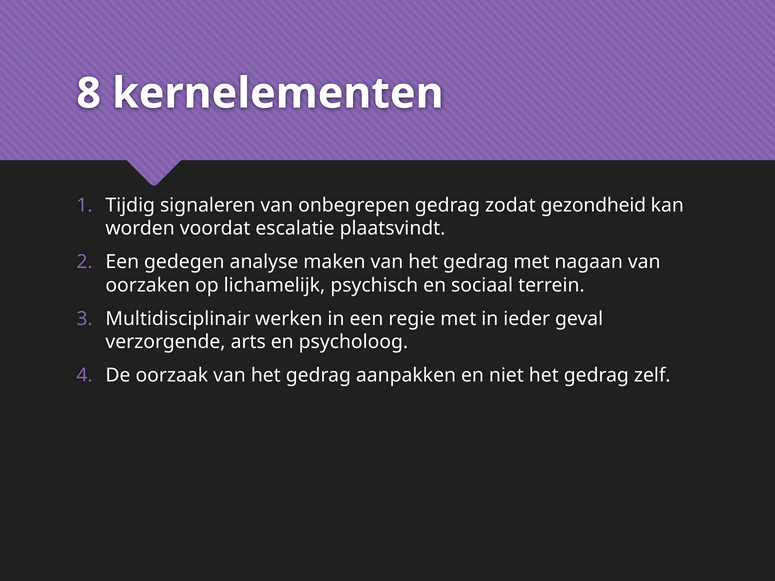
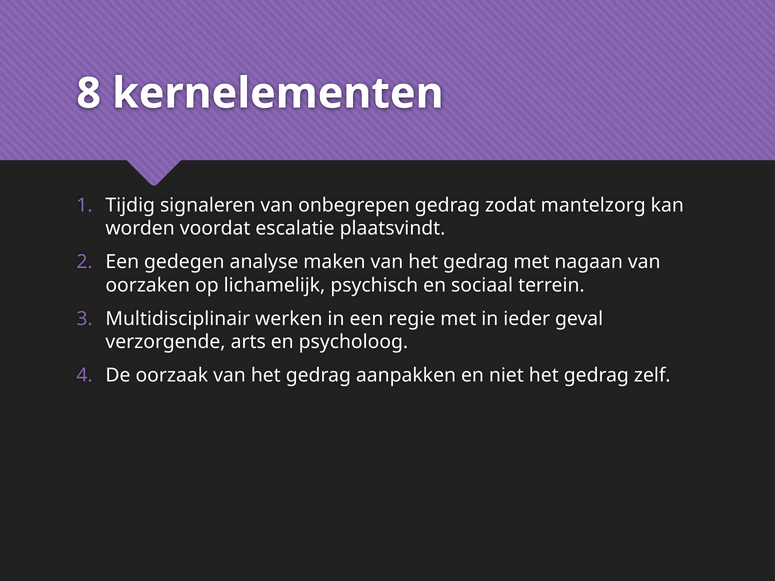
gezondheid: gezondheid -> mantelzorg (593, 205)
